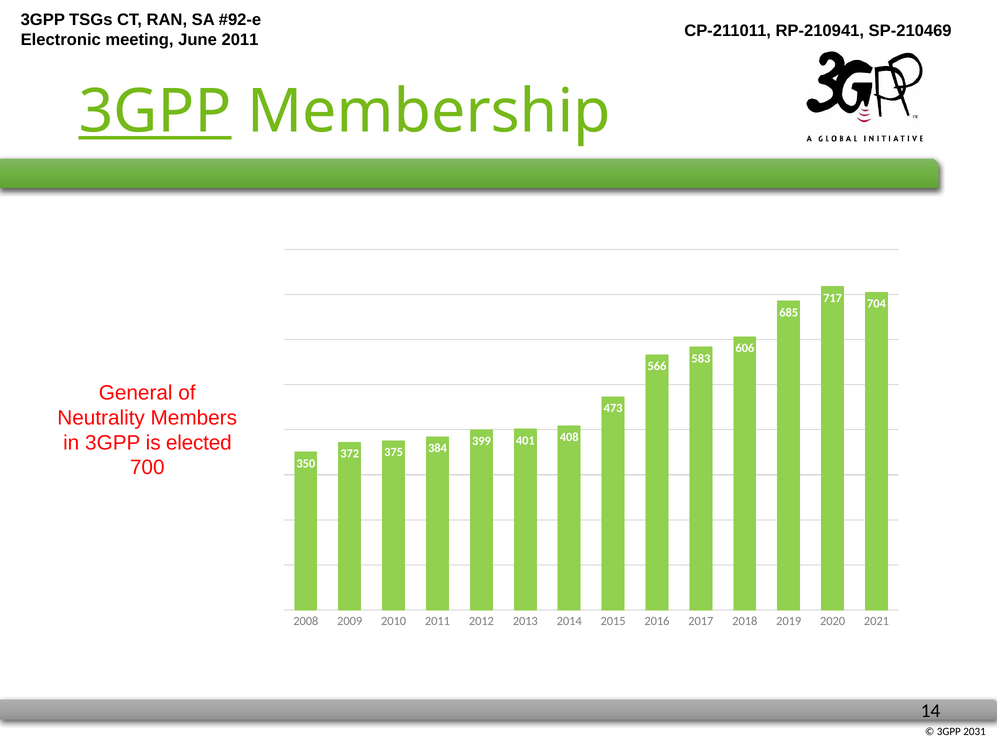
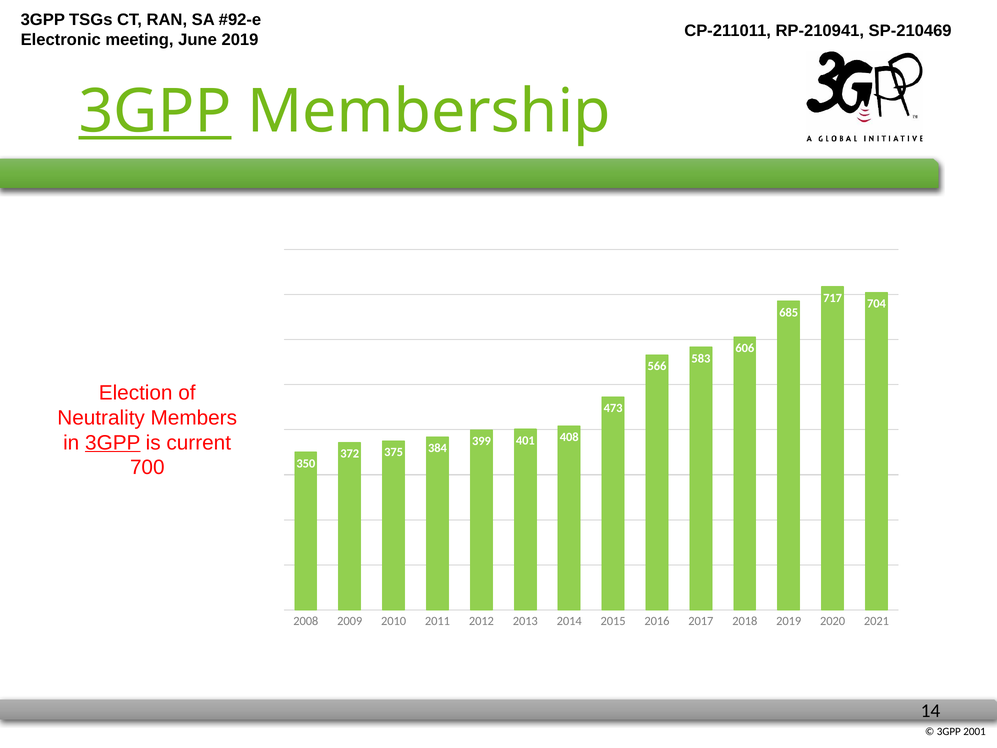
2011: 2011 -> 2019 (240, 40)
General: General -> Election (136, 393)
3GPP underline: none -> present (113, 443)
elected: elected -> current (199, 443)
2031: 2031 -> 2001 (975, 731)
